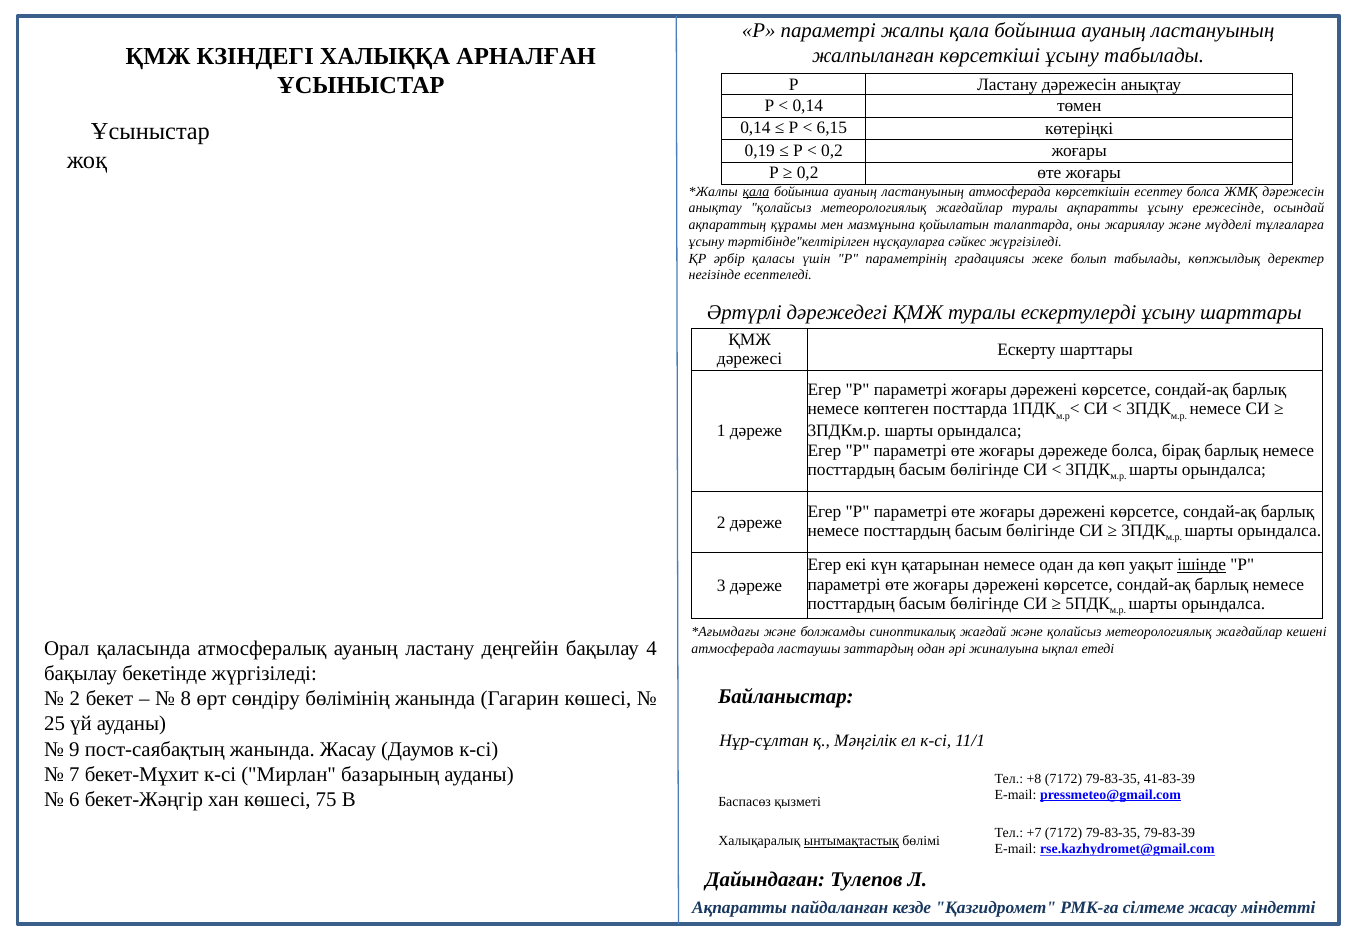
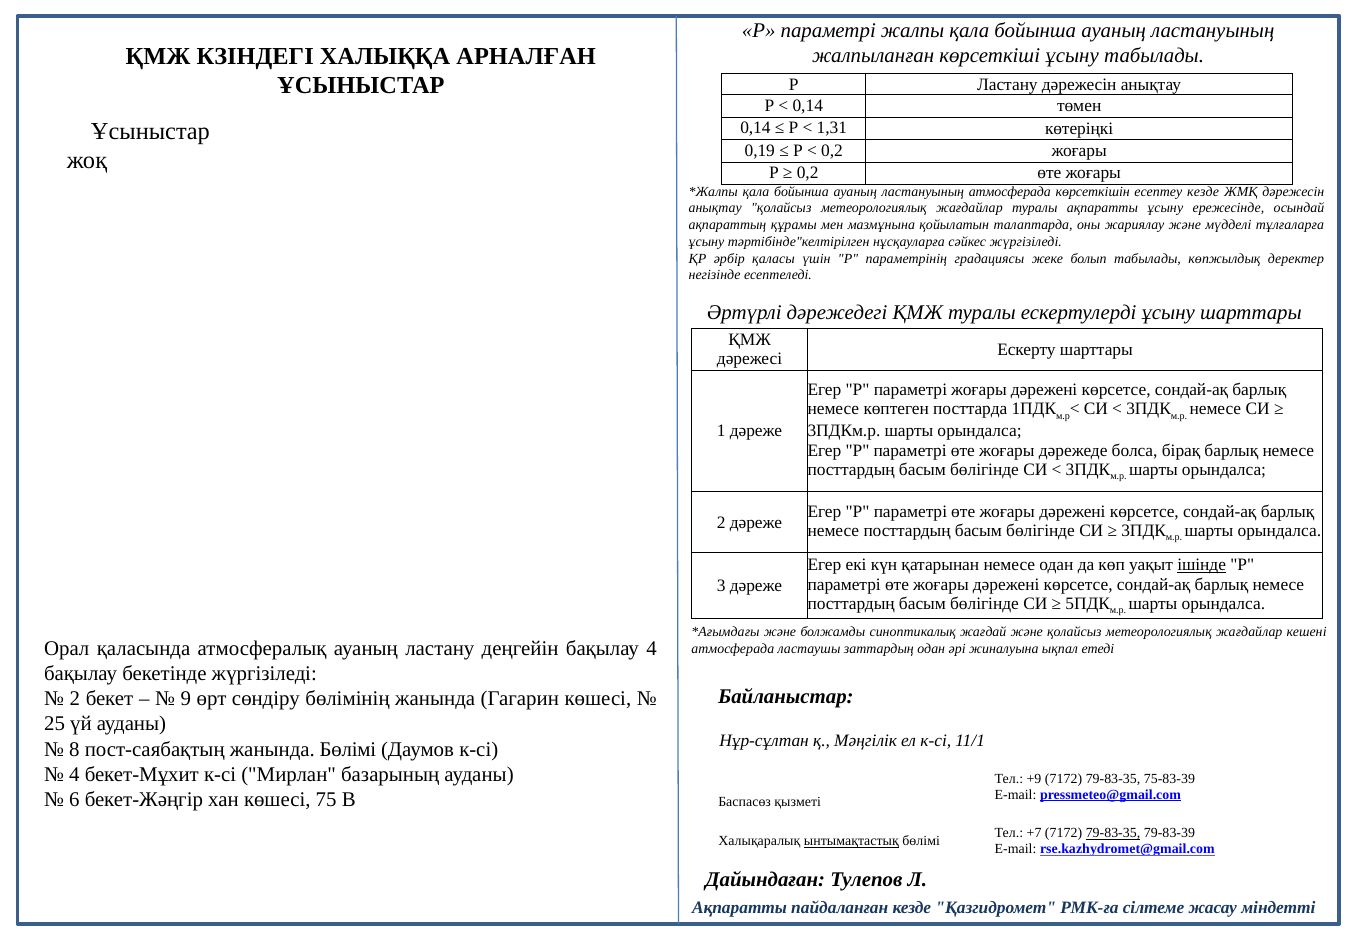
6,15: 6,15 -> 1,31 (832, 128)
қала underline: present -> none (756, 192)
есептеу болса: болса -> кезде (1203, 192)
8: 8 -> 9 (186, 699)
9: 9 -> 8 (74, 749)
жанында Жасау: Жасау -> Бөлімі (348, 749)
7: 7 -> 4 (74, 774)
+8: +8 -> +9 (1034, 779)
41-83-39: 41-83-39 -> 75-83-39 (1169, 779)
79-83-35 underline: none -> present (1113, 833)
